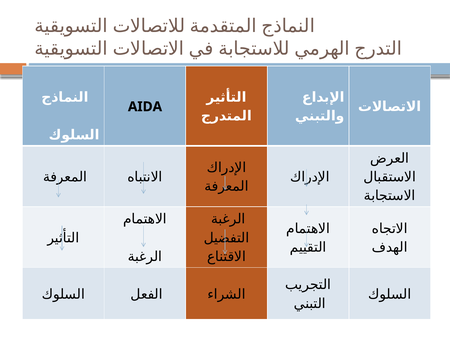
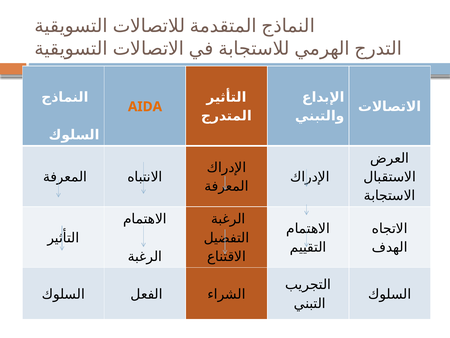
AIDA colour: black -> orange (145, 107)
